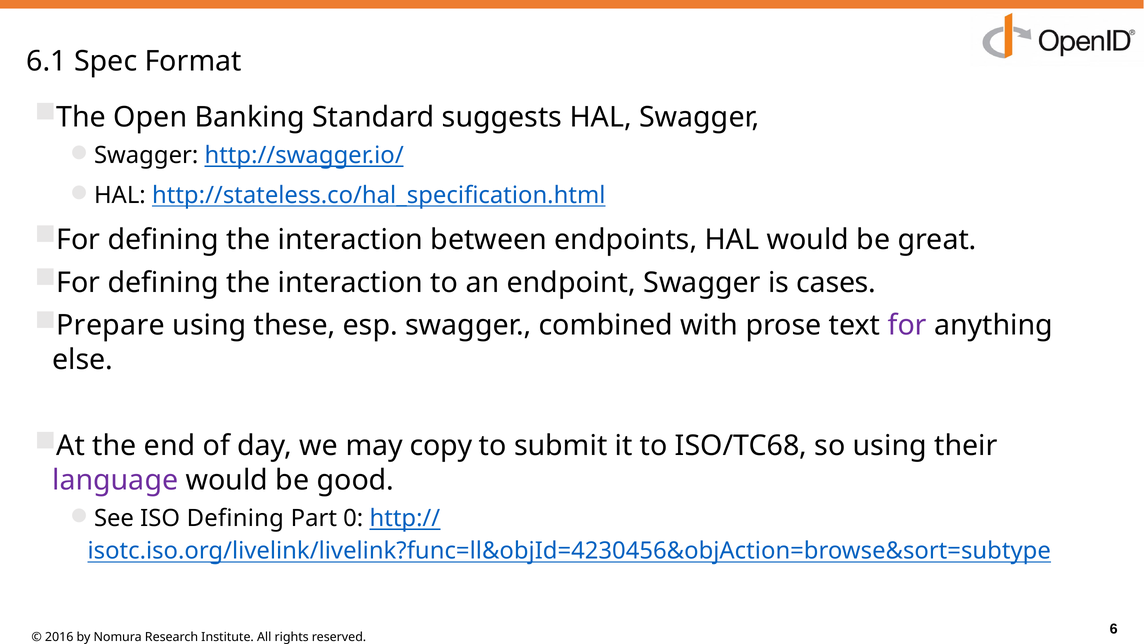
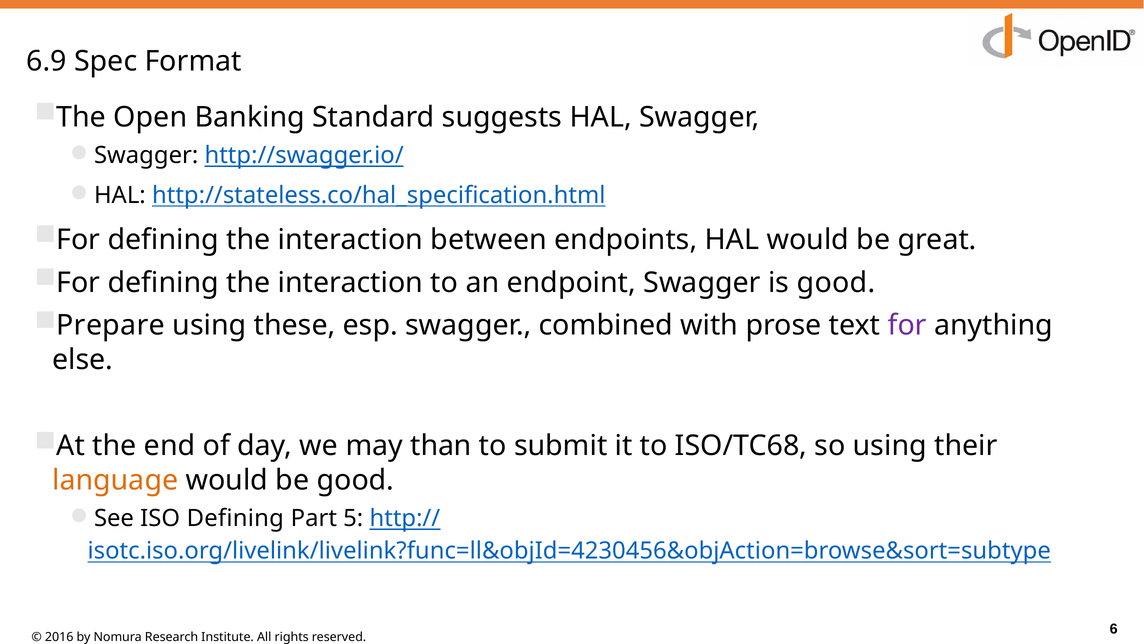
6.1: 6.1 -> 6.9 (47, 61)
is cases: cases -> good (836, 282)
copy: copy -> than (441, 445)
language colour: purple -> orange (115, 480)
0: 0 -> 5 (353, 518)
